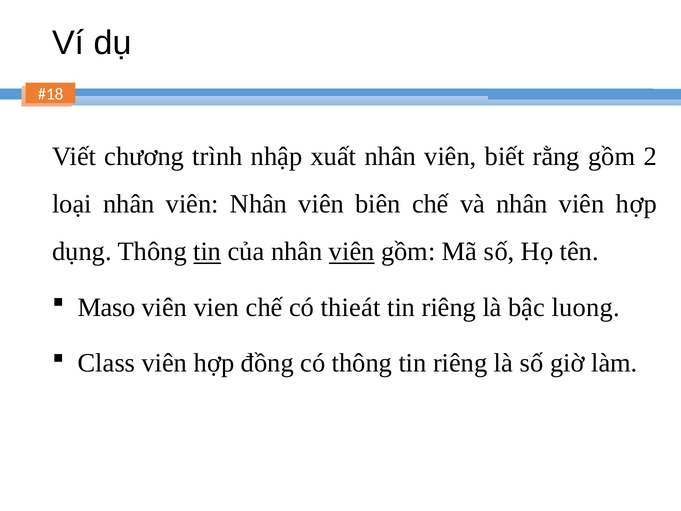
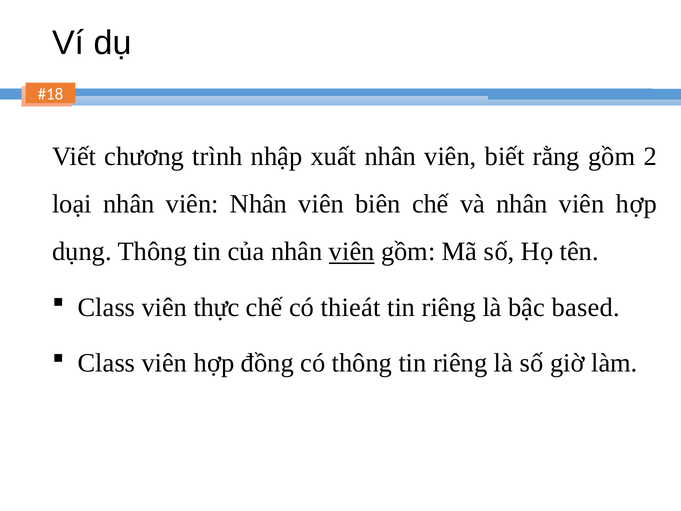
tin underline: present -> none (207, 252)
Maso: Maso -> Class (106, 307)
vien: vien -> thực (217, 307)
luong: luong -> based (586, 307)
